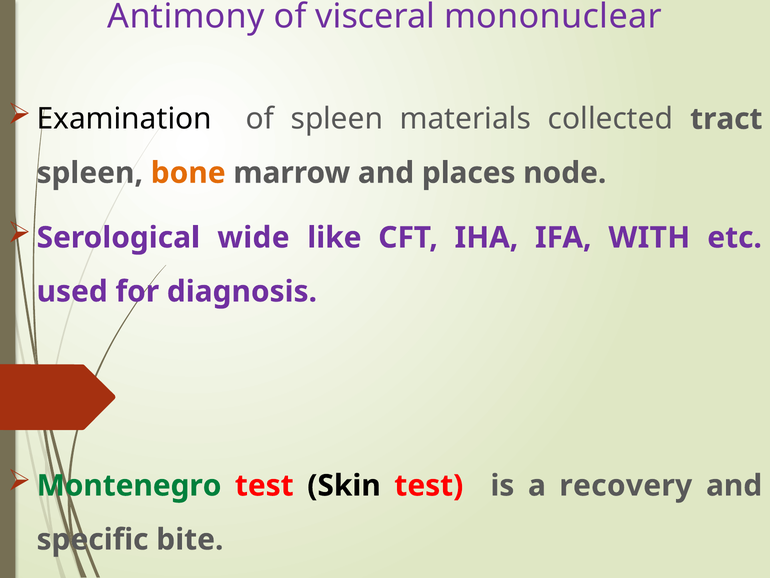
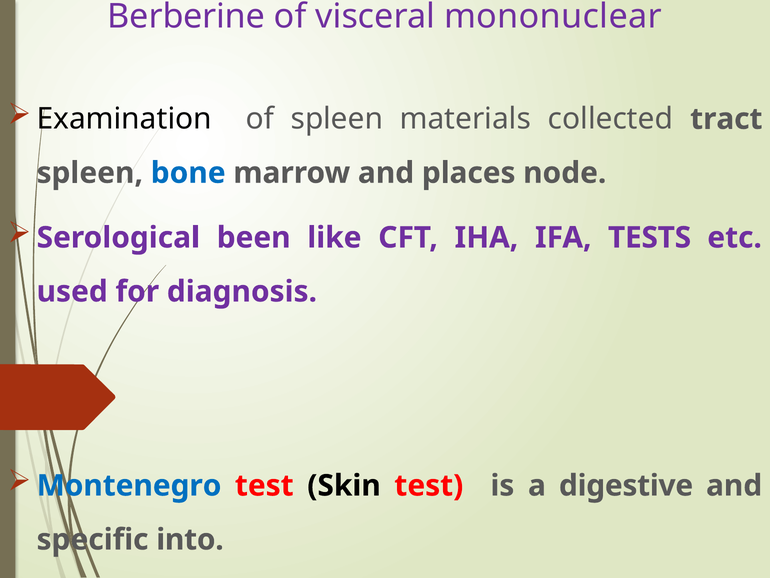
Antimony: Antimony -> Berberine (186, 16)
bone colour: orange -> blue (188, 173)
wide: wide -> been (254, 237)
WITH: WITH -> TESTS (650, 237)
Montenegro colour: green -> blue (129, 485)
recovery: recovery -> digestive (626, 485)
bite: bite -> into (190, 539)
